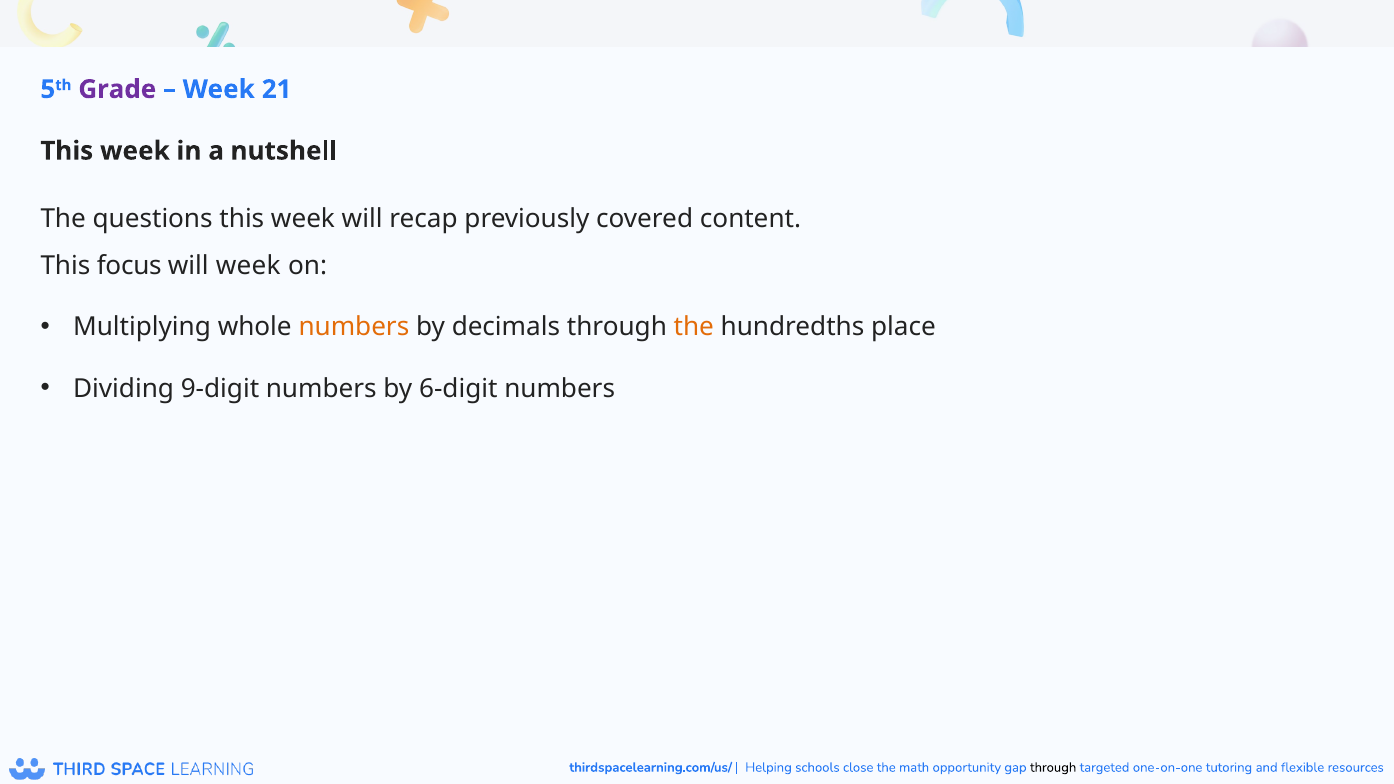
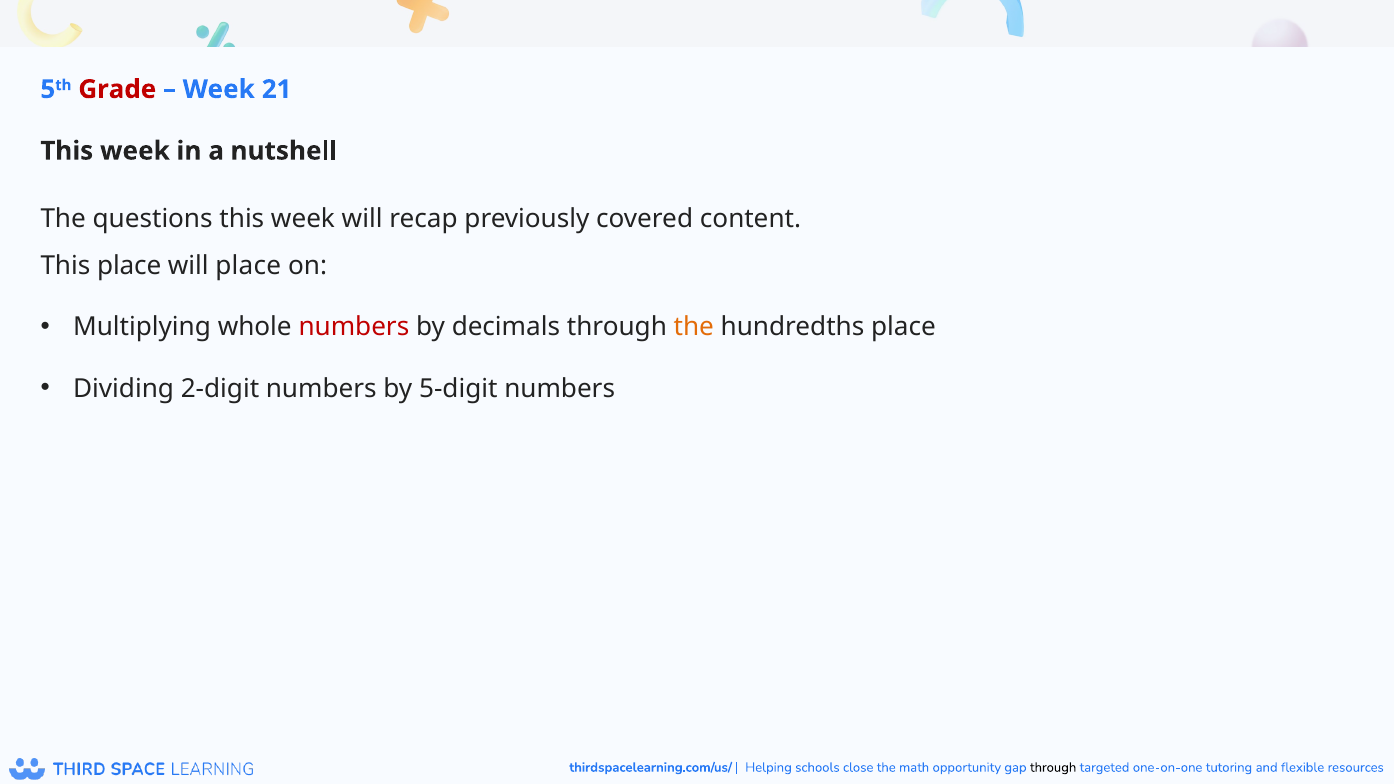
Grade colour: purple -> red (117, 89)
This focus: focus -> place (129, 266)
will week: week -> place (248, 266)
numbers colour: orange -> red (354, 327)
9-digit: 9-digit -> 2-digit (220, 389)
6-digit: 6-digit -> 5-digit (458, 389)
